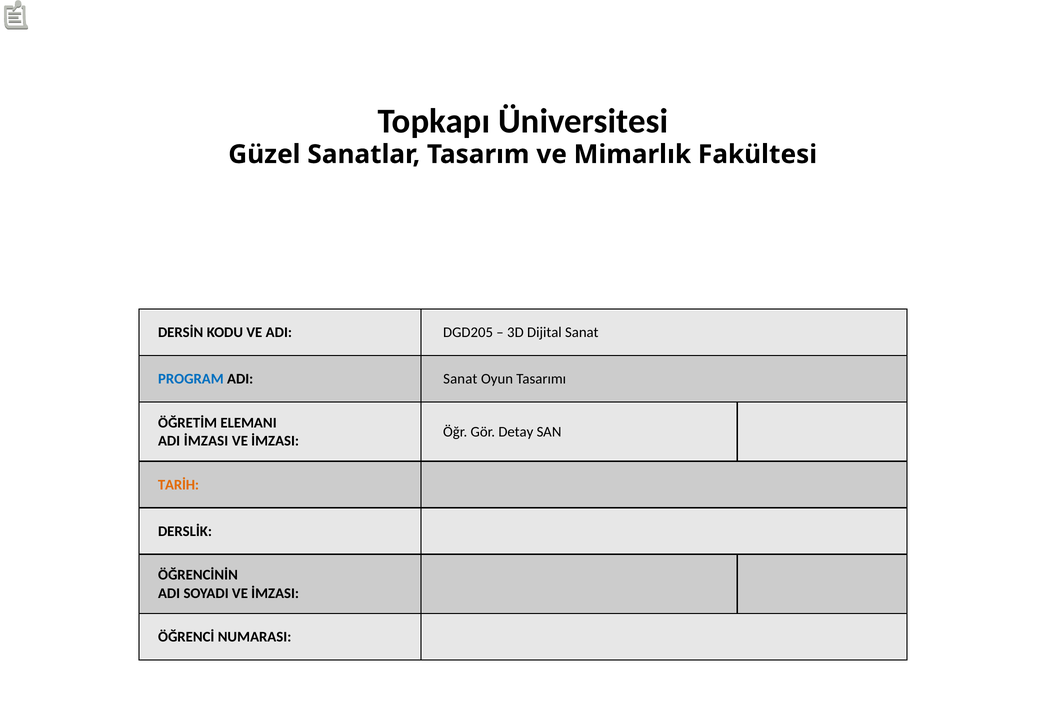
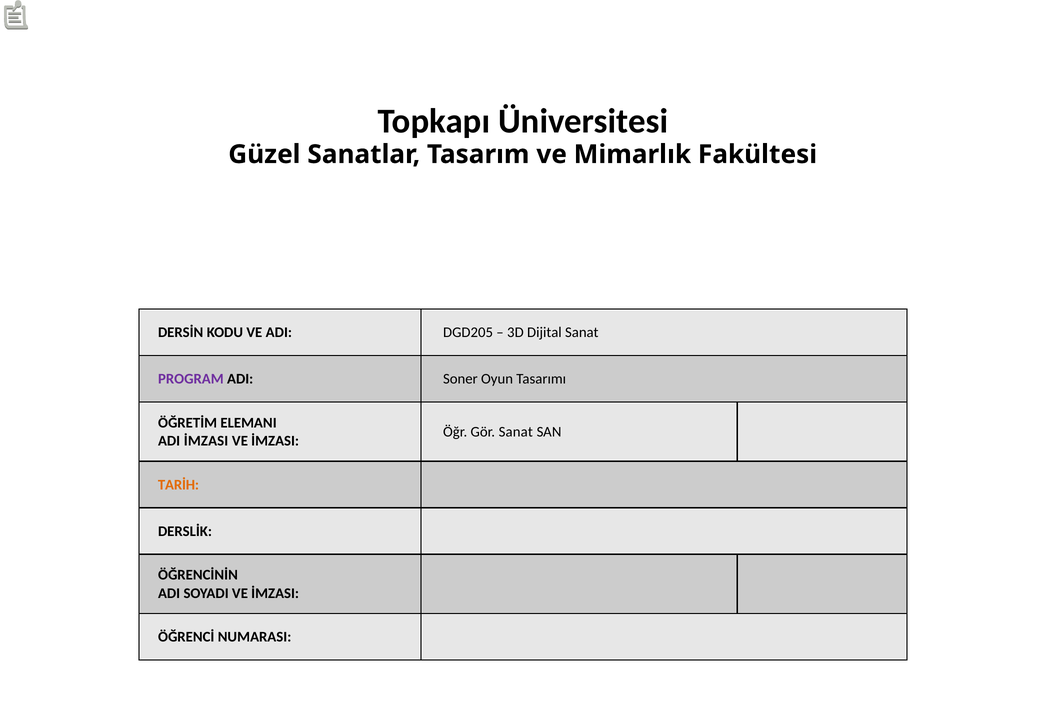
PROGRAM colour: blue -> purple (191, 379)
ADI Sanat: Sanat -> Soner (460, 379)
Gör Detay: Detay -> Sanat (516, 432)
